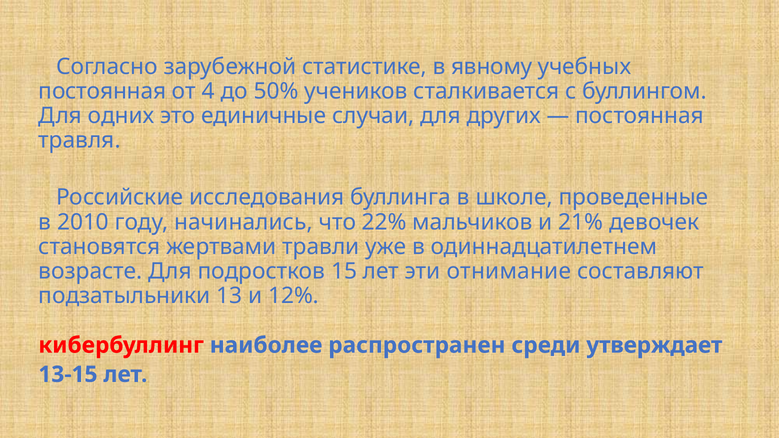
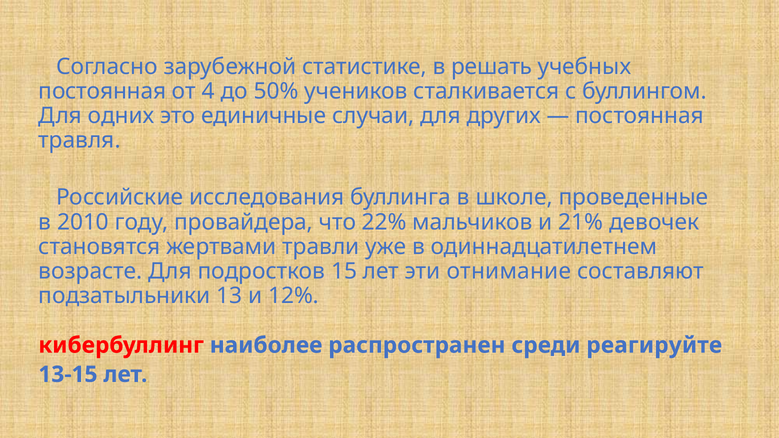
явному: явному -> решать (492, 67)
начинались: начинались -> провайдера (244, 222)
утверждает: утверждает -> реагируйте (654, 345)
